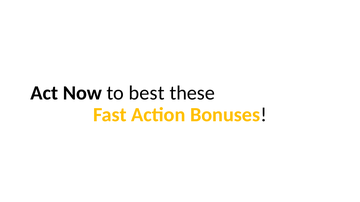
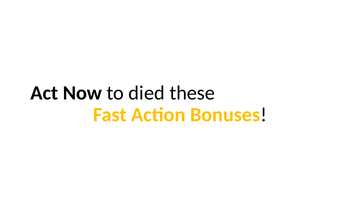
best: best -> died (147, 93)
